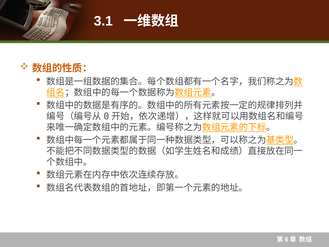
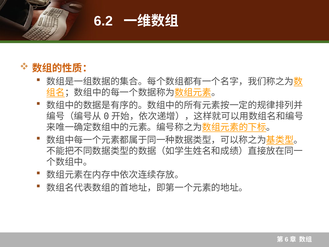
3.1: 3.1 -> 6.2 (103, 21)
